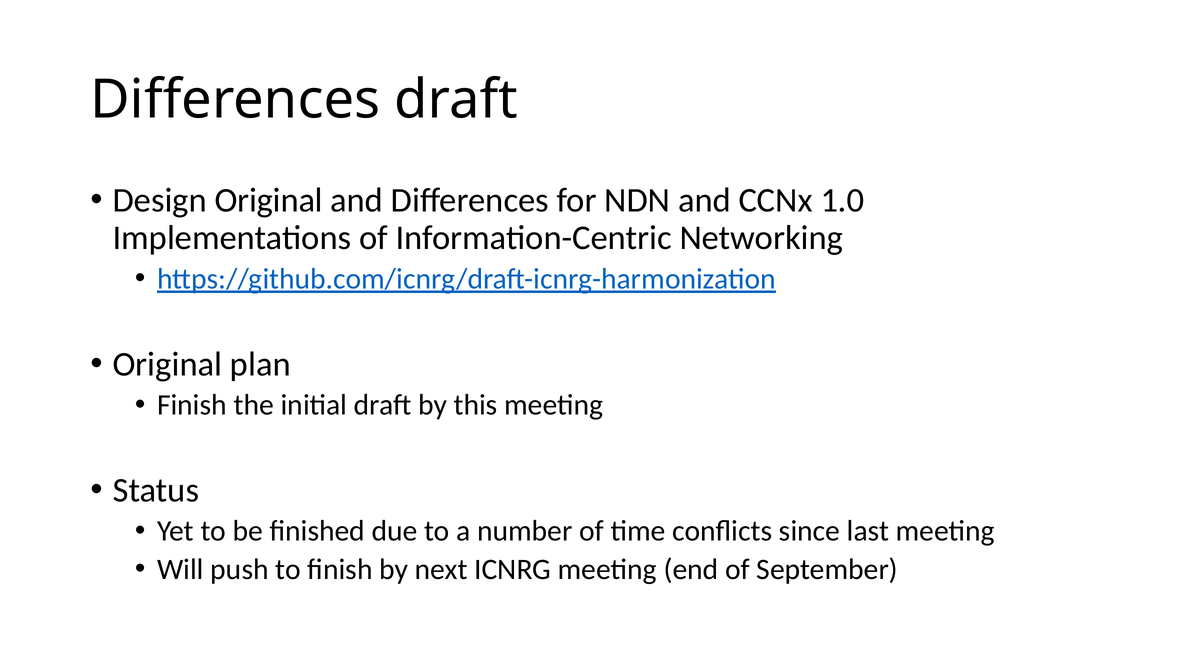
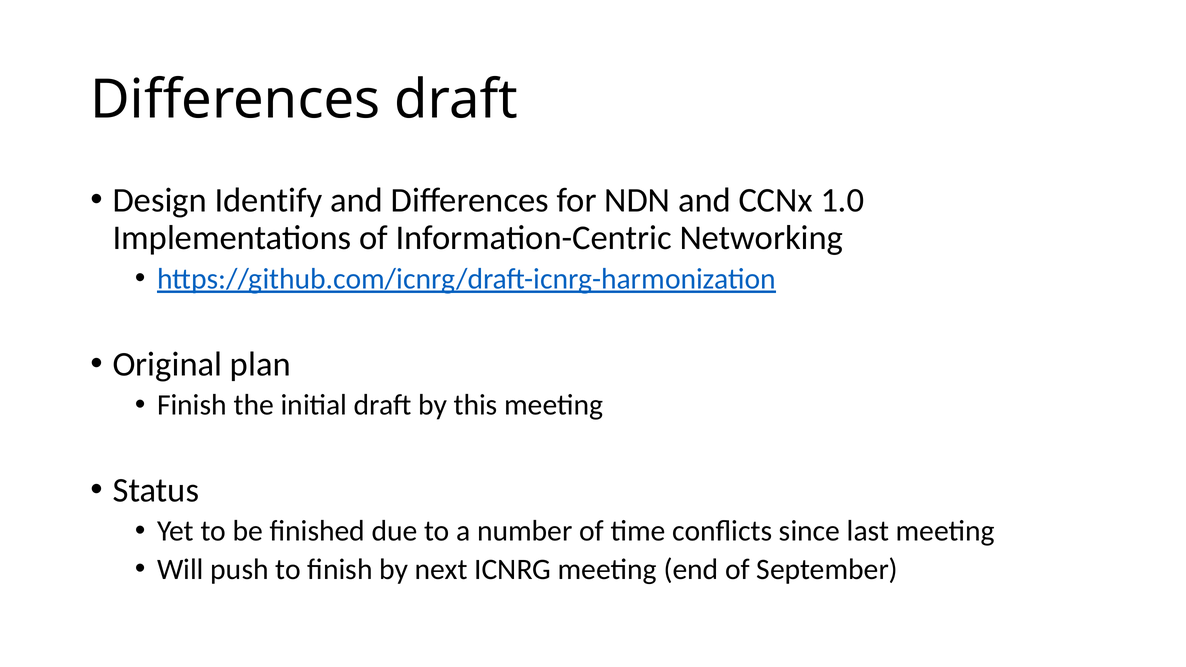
Design Original: Original -> Identify (269, 200)
